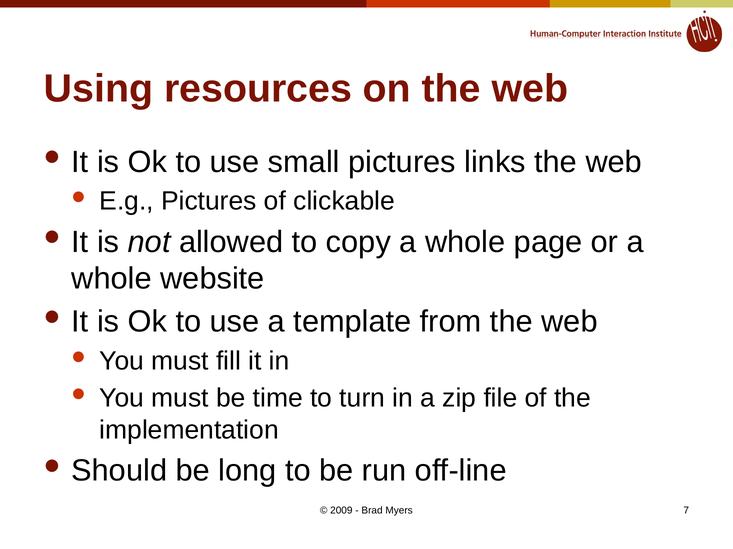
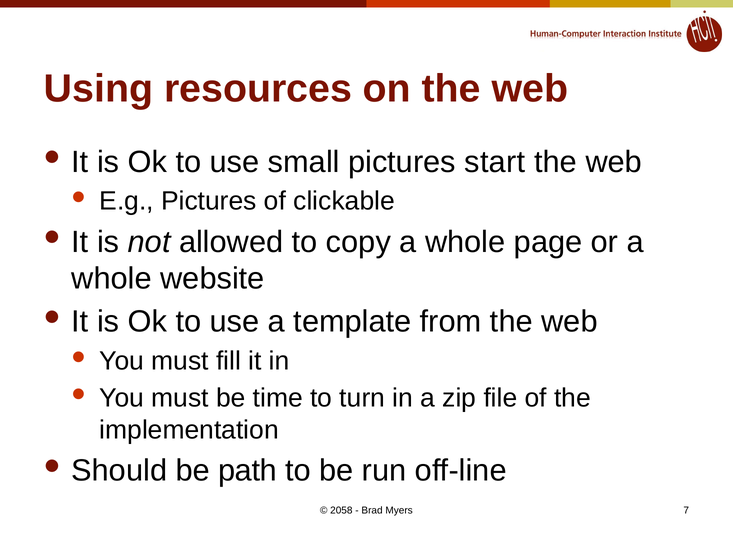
links: links -> start (495, 162)
long: long -> path (248, 471)
2009: 2009 -> 2058 (341, 511)
